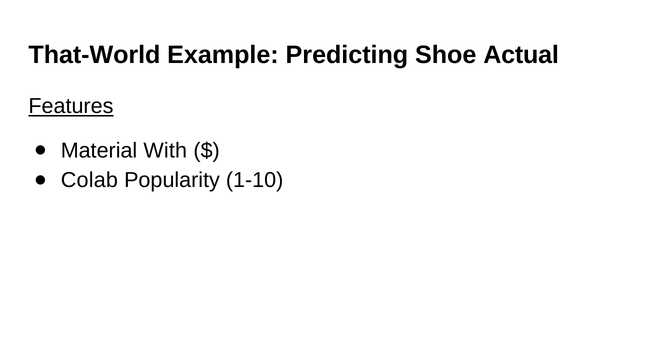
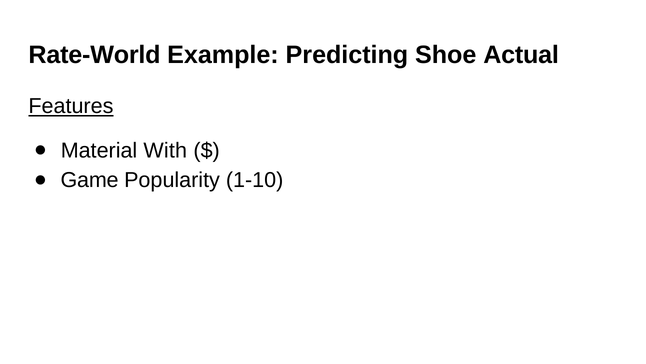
That-World: That-World -> Rate-World (95, 55)
Colab: Colab -> Game (90, 180)
